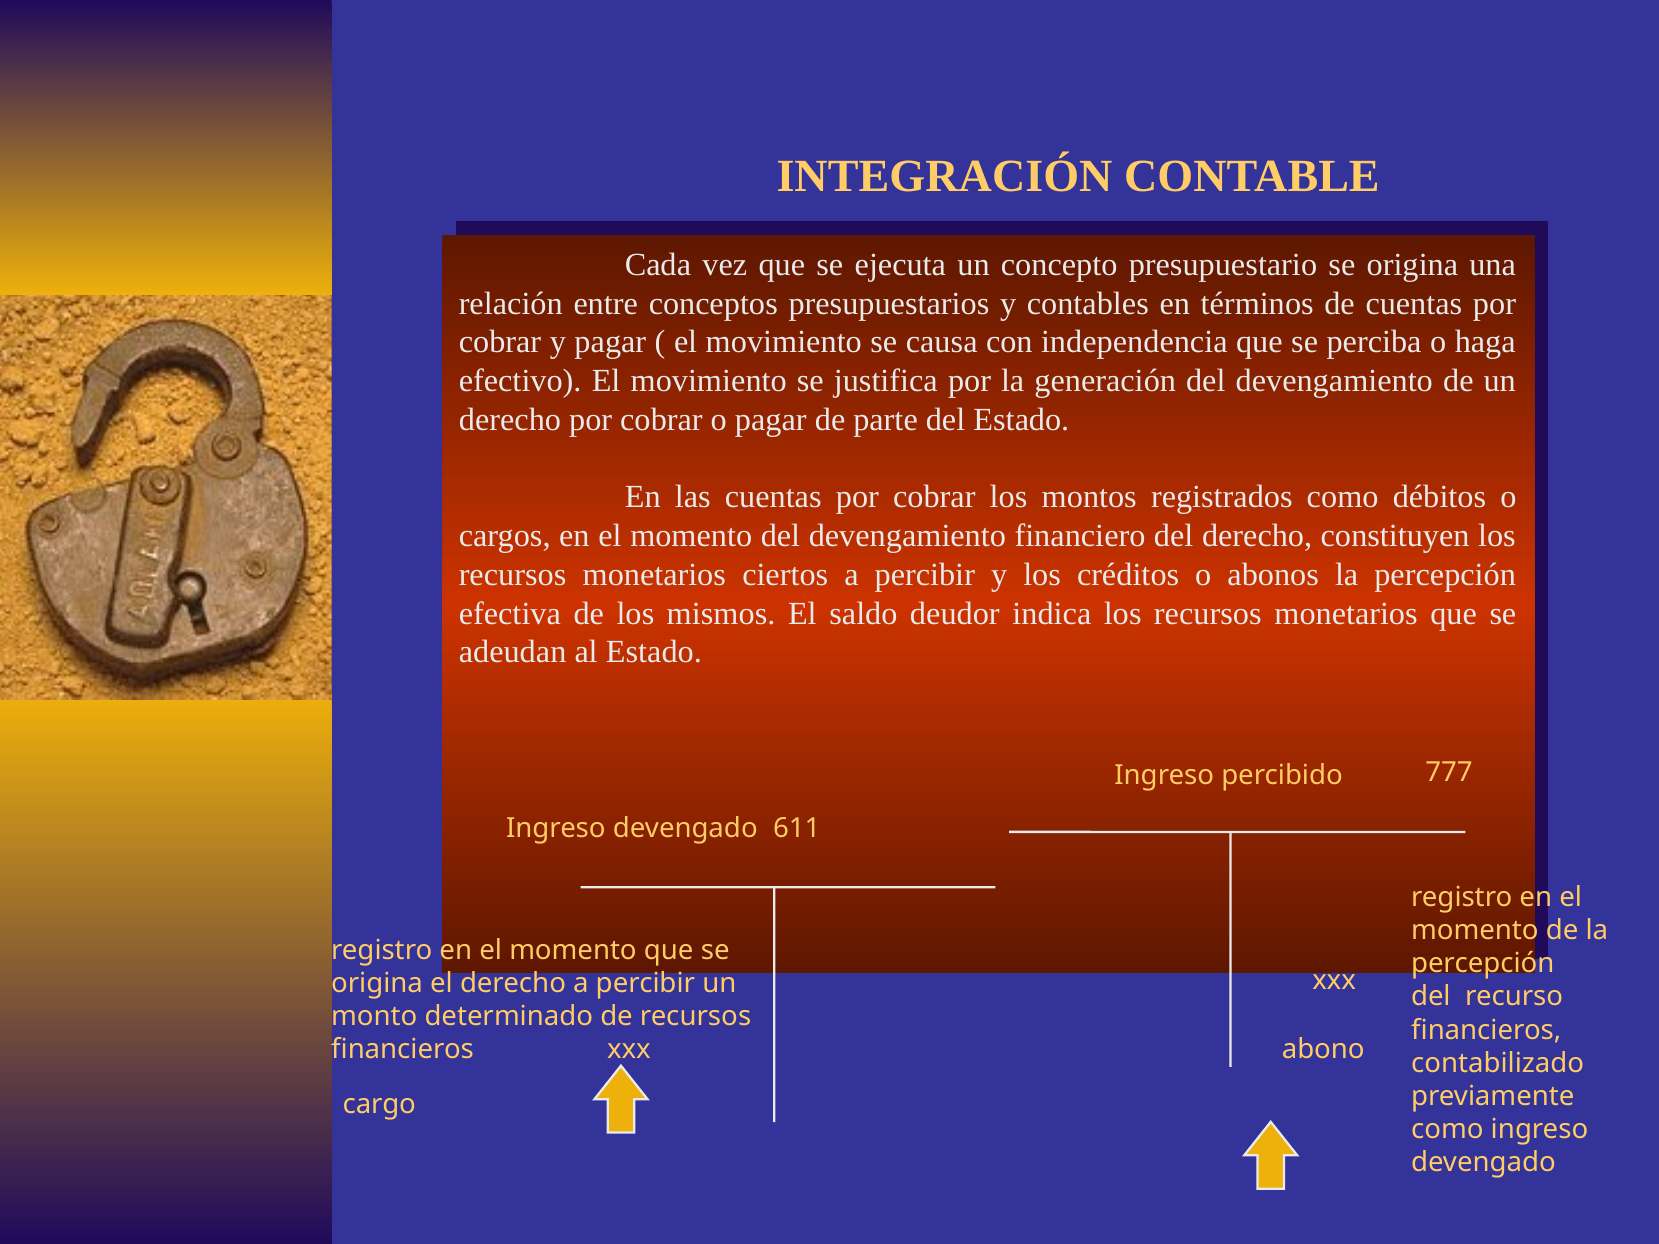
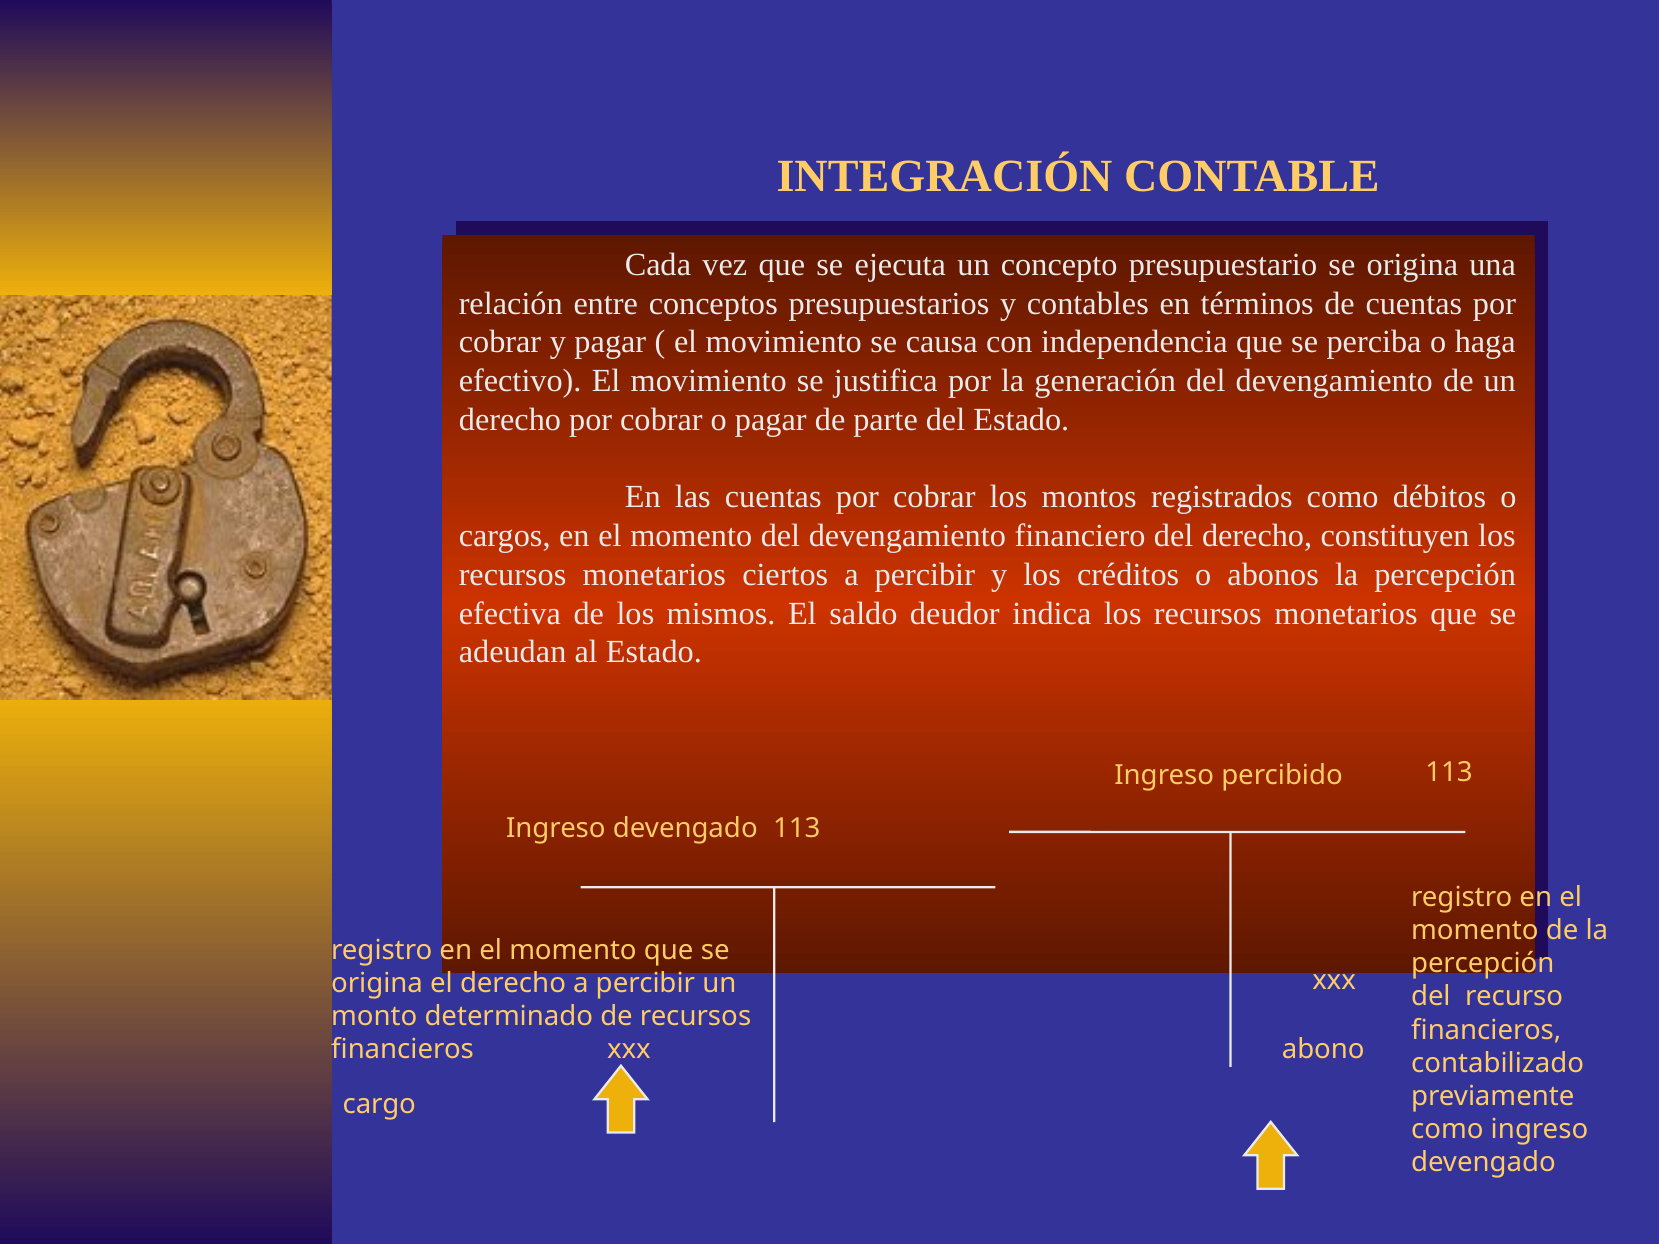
percibido 777: 777 -> 113 (1449, 773)
devengado 611: 611 -> 113 (797, 828)
